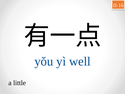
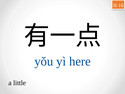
well: well -> here (80, 61)
